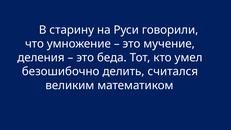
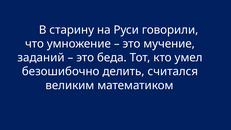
деления: деления -> заданий (41, 58)
